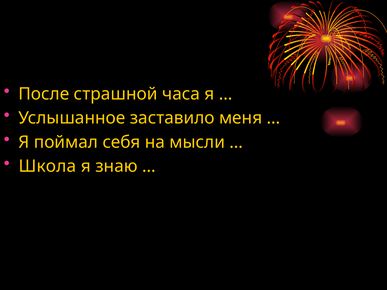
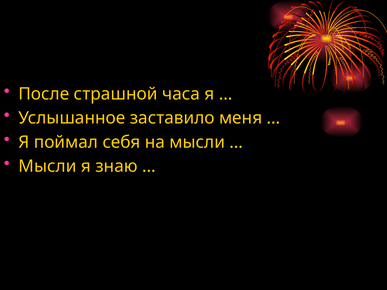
Школа: Школа -> Мысли (47, 166)
